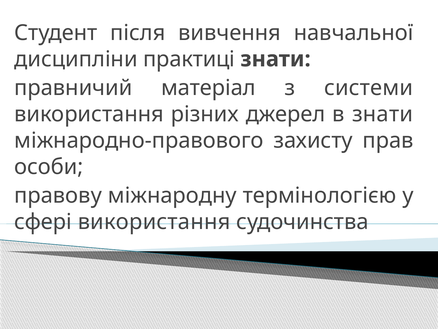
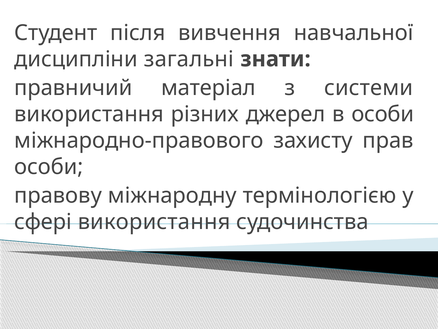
практиці: практиці -> загальні (189, 59)
в знати: знати -> особи (383, 114)
